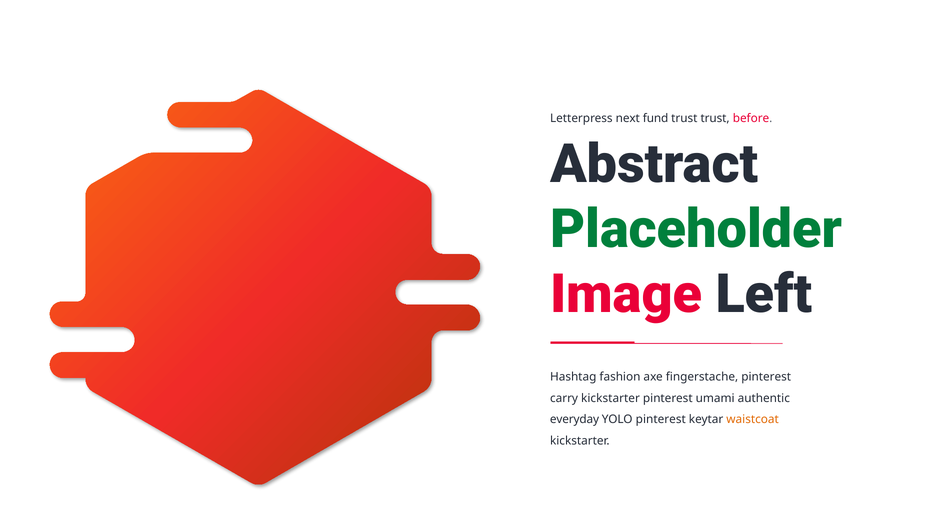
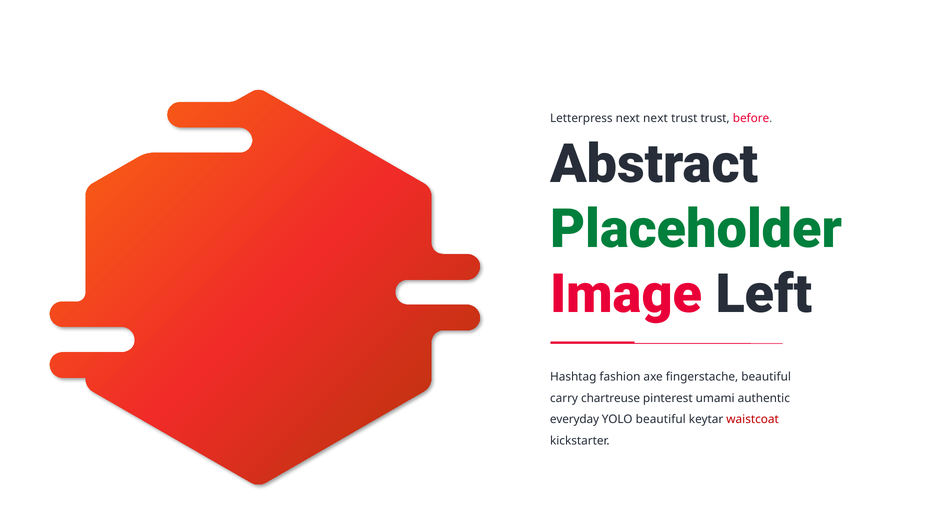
next fund: fund -> next (655, 118)
fingerstache pinterest: pinterest -> beautiful (766, 377)
carry kickstarter: kickstarter -> chartreuse (611, 398)
YOLO pinterest: pinterest -> beautiful (661, 419)
waistcoat colour: orange -> red (753, 419)
